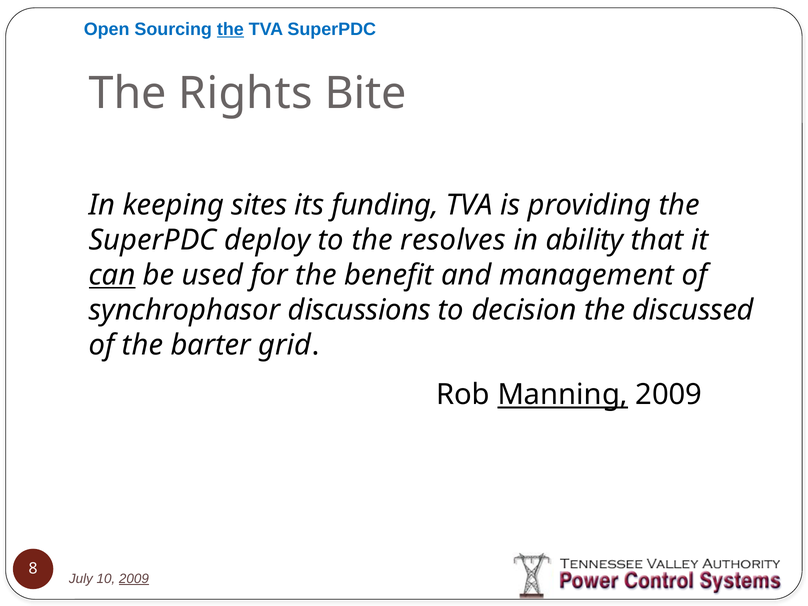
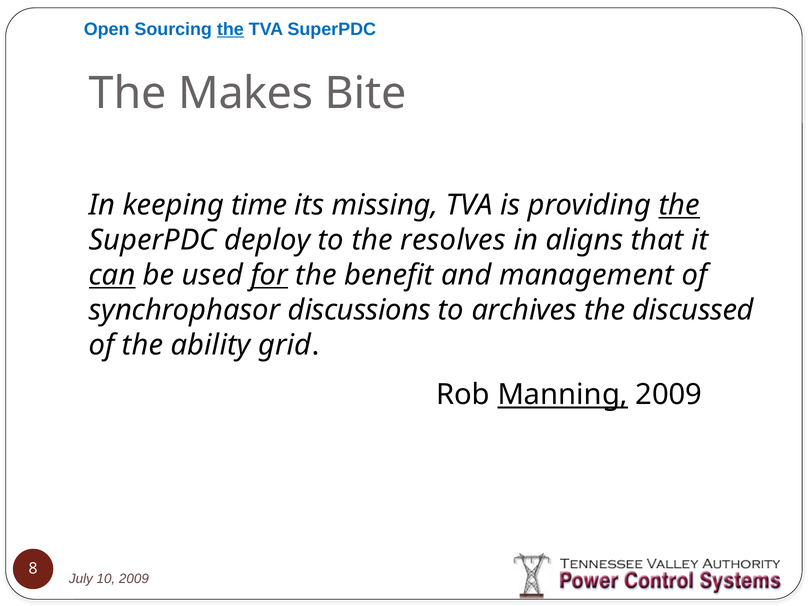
Rights: Rights -> Makes (246, 93)
sites: sites -> time (259, 205)
funding: funding -> missing (385, 205)
the underline: none -> present (679, 205)
ability: ability -> aligns (584, 240)
for underline: none -> present (269, 275)
decision: decision -> archives (524, 310)
barter: barter -> ability (211, 345)
2009 underline: present -> none (134, 579)
